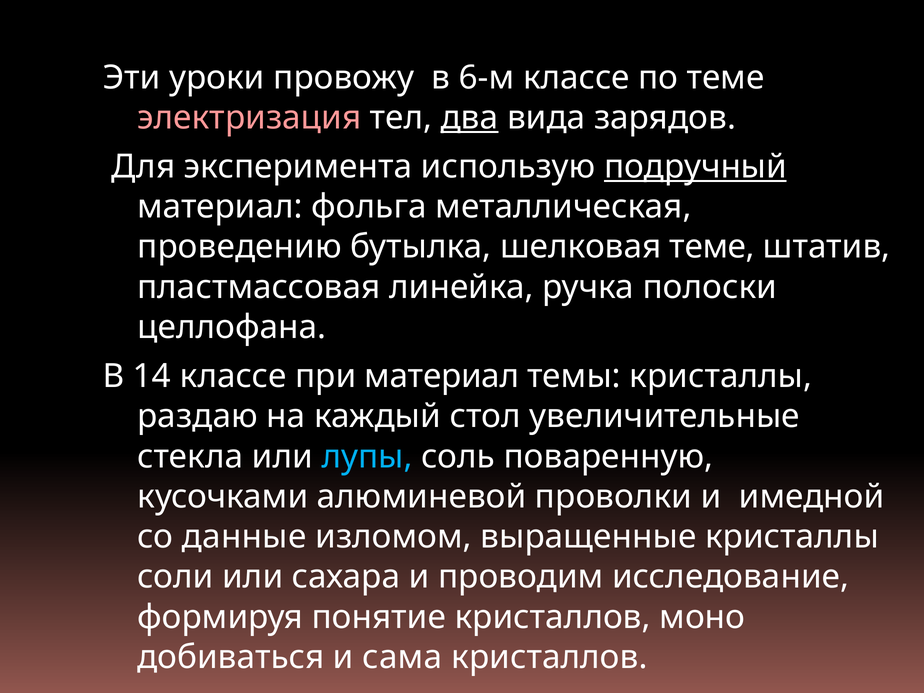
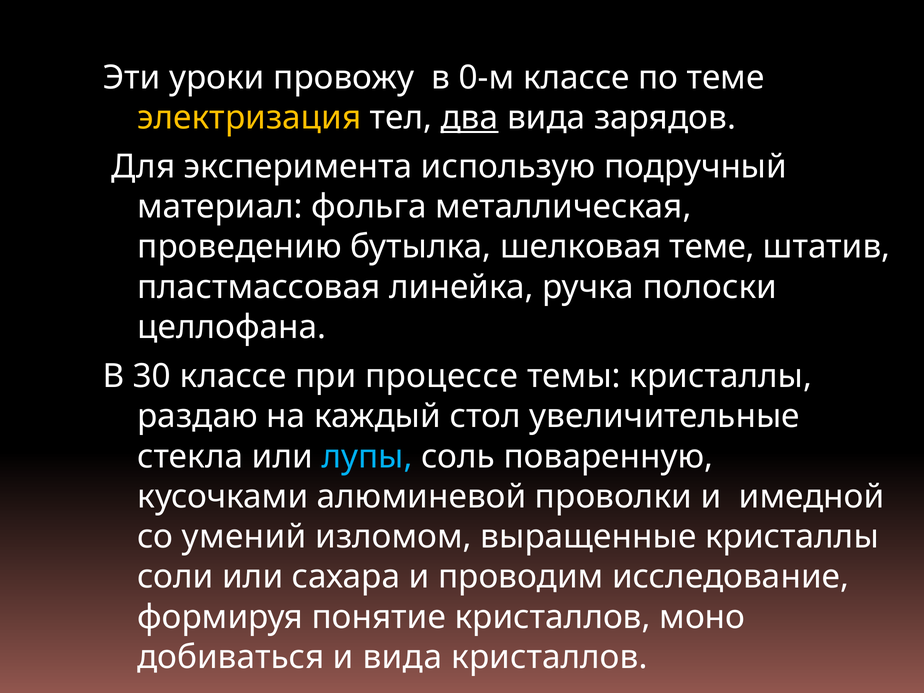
6-м: 6-м -> 0-м (487, 77)
электризация colour: pink -> yellow (249, 118)
подручный underline: present -> none (696, 167)
14: 14 -> 30 (152, 376)
при материал: материал -> процессе (442, 376)
данные: данные -> умений (244, 537)
и сама: сама -> вида (402, 657)
